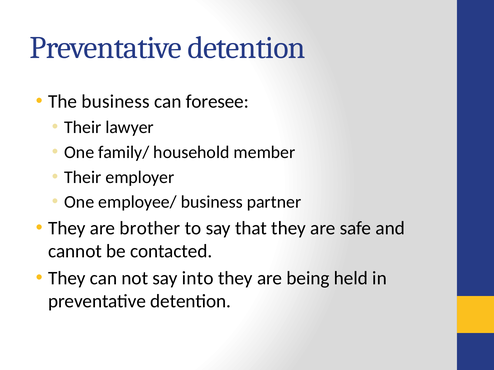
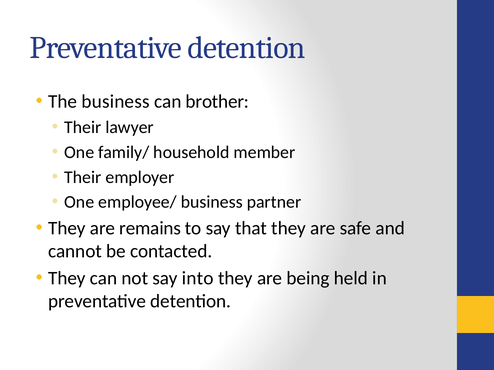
foresee: foresee -> brother (217, 102)
brother: brother -> remains (150, 229)
